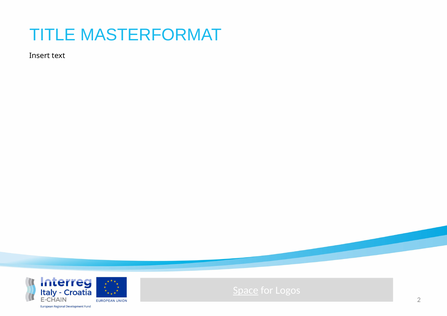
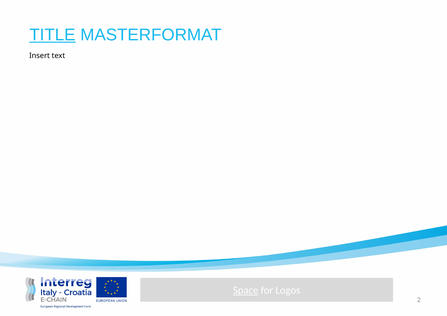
TITLE underline: none -> present (52, 35)
